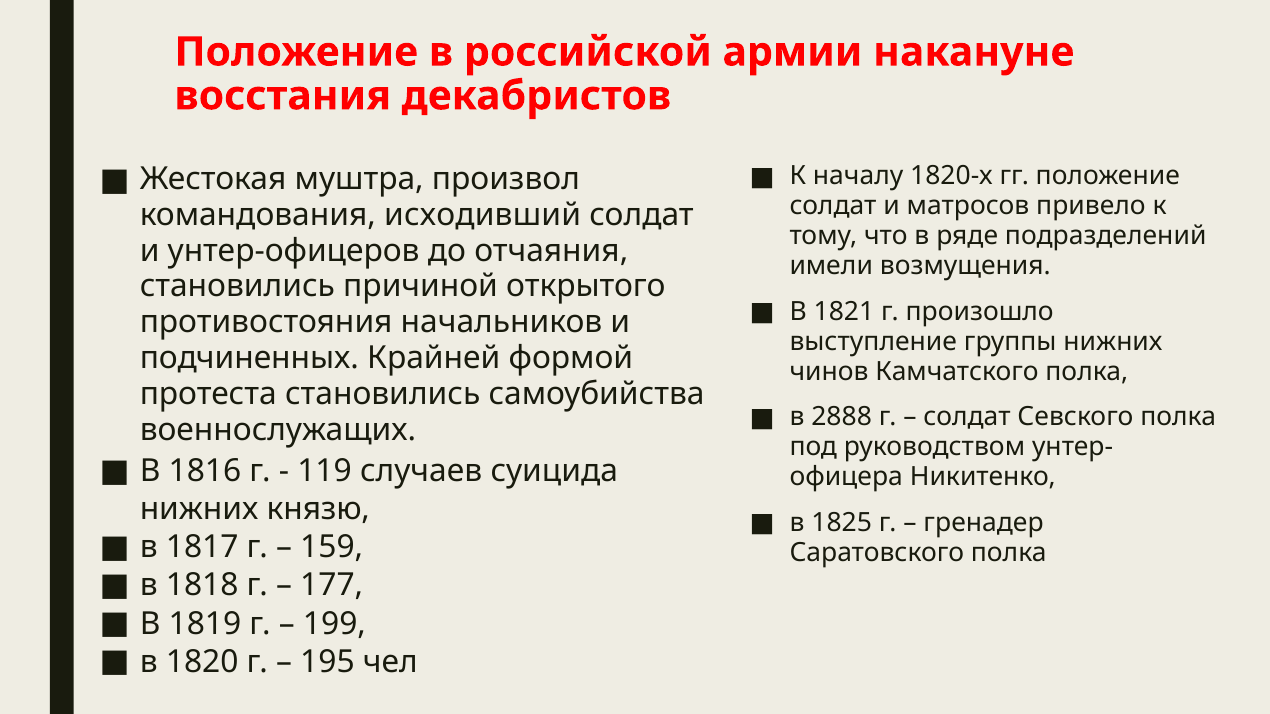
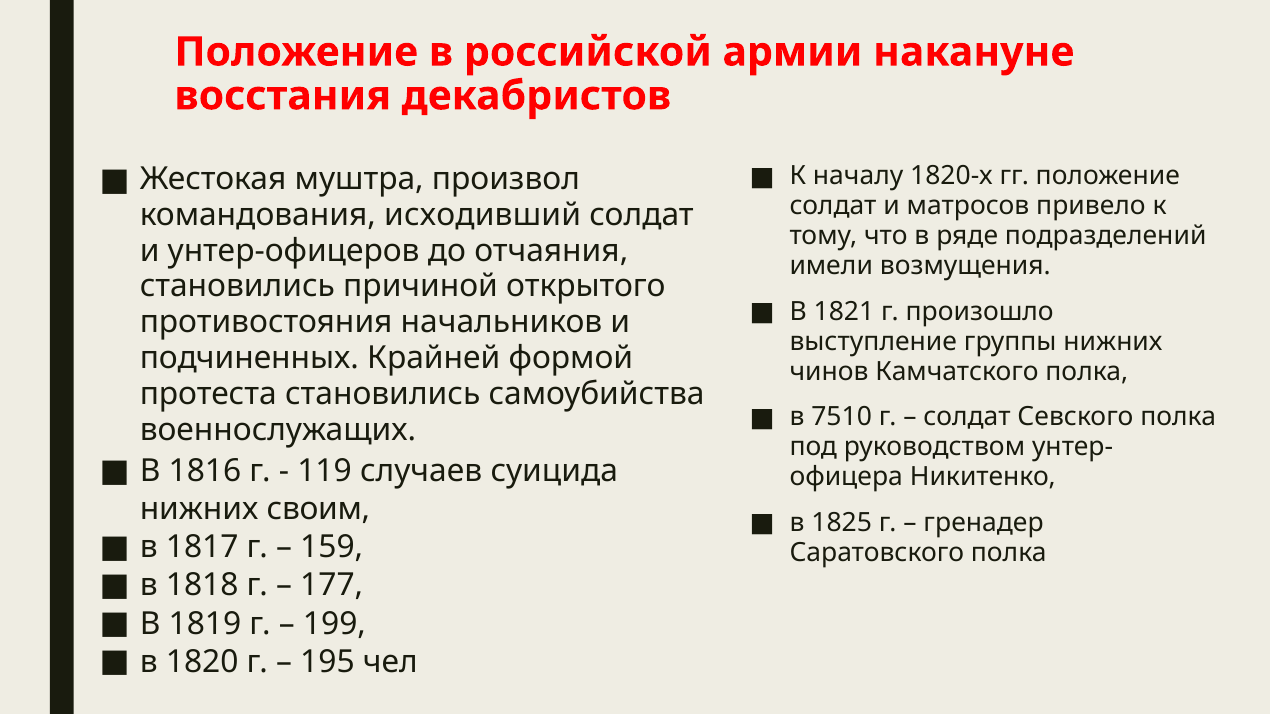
2888: 2888 -> 7510 (842, 417)
князю: князю -> своим (318, 510)
